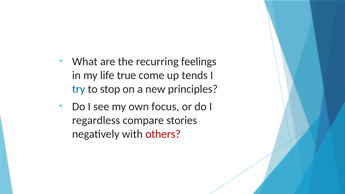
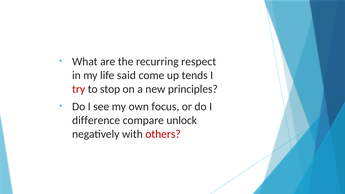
feelings: feelings -> respect (199, 62)
true: true -> said (126, 75)
try colour: blue -> red (79, 89)
regardless: regardless -> difference (96, 120)
stories: stories -> unlock (182, 120)
